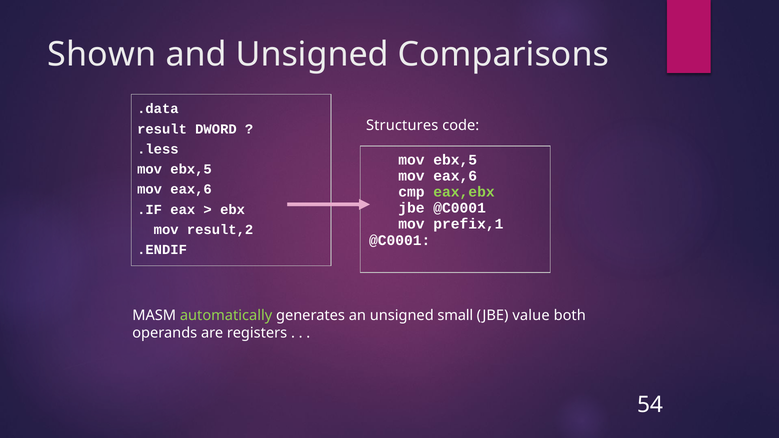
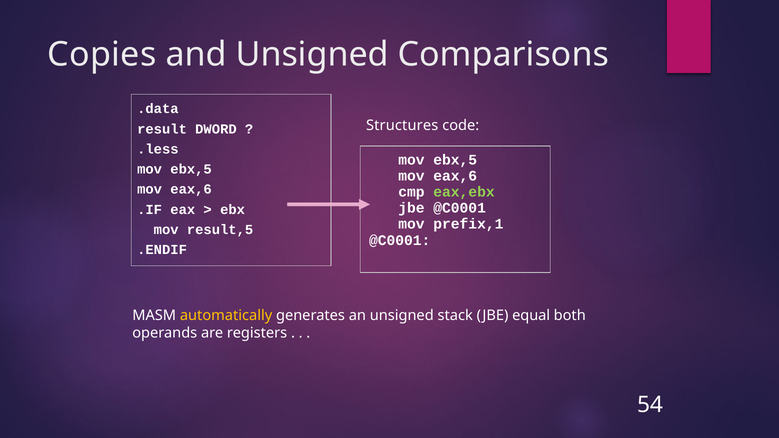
Shown: Shown -> Copies (102, 55)
result,2: result,2 -> result,5 (220, 230)
automatically colour: light green -> yellow (226, 316)
small: small -> stack (455, 316)
value: value -> equal (531, 316)
